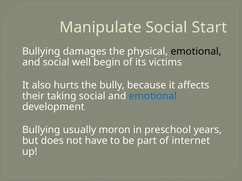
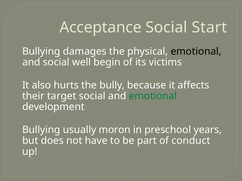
Manipulate: Manipulate -> Acceptance (101, 28)
taking: taking -> target (62, 96)
emotional colour: blue -> green (153, 96)
internet: internet -> conduct (191, 141)
